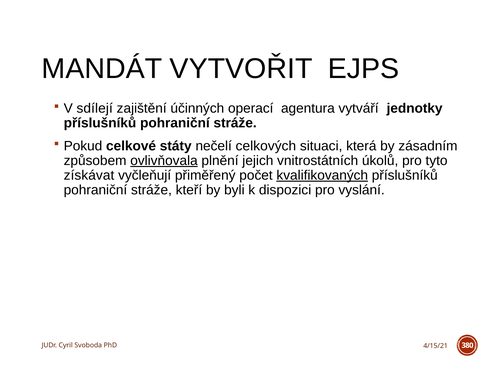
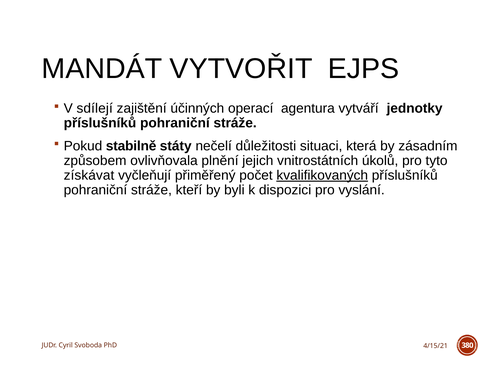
celkové: celkové -> stabilně (131, 146)
celkových: celkových -> důležitosti (266, 146)
ovlivňovala underline: present -> none (164, 161)
